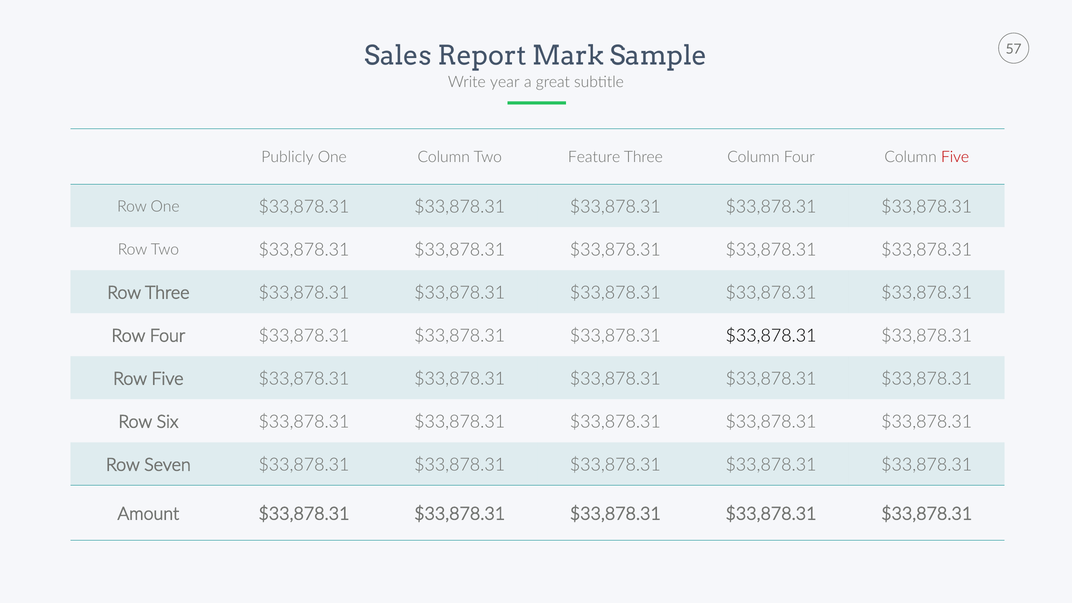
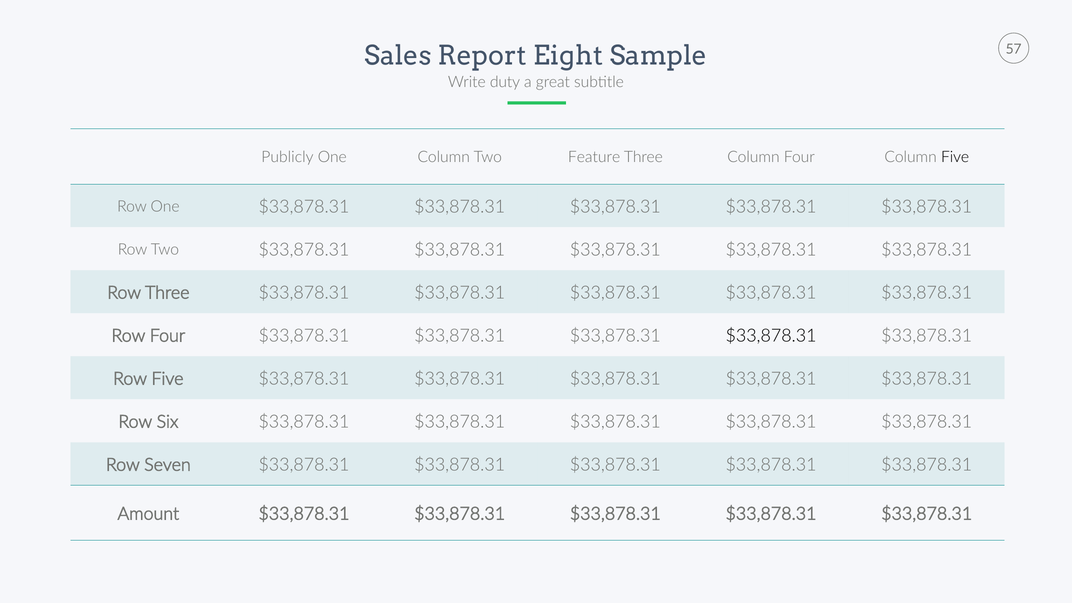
Mark: Mark -> Eight (568, 56)
year: year -> duty (505, 82)
Five colour: red -> black (955, 157)
